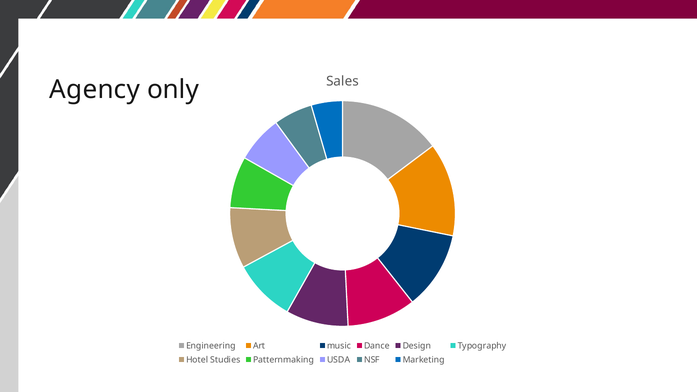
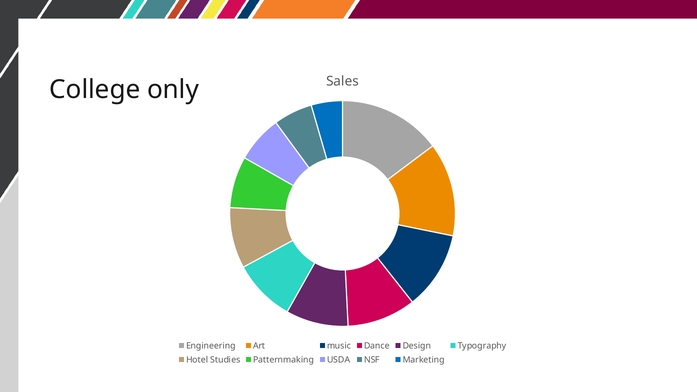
Agency: Agency -> College (95, 90)
